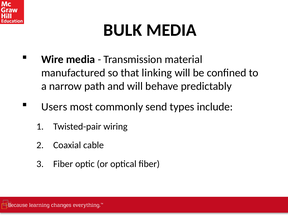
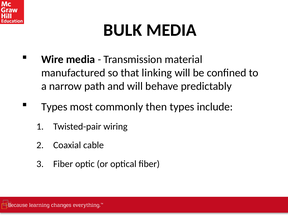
Users: Users -> Types (54, 107)
send: send -> then (156, 107)
